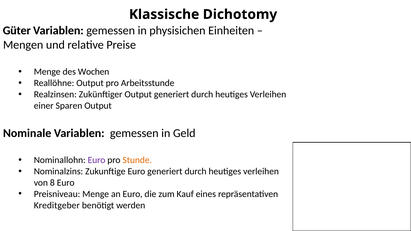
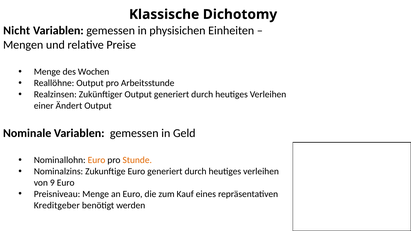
Güter: Güter -> Nicht (17, 30)
Sparen: Sparen -> Ändert (69, 106)
Euro colour: purple -> orange (97, 160)
8: 8 -> 9 (52, 183)
